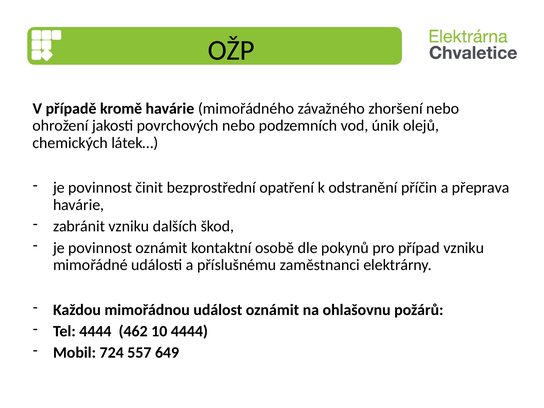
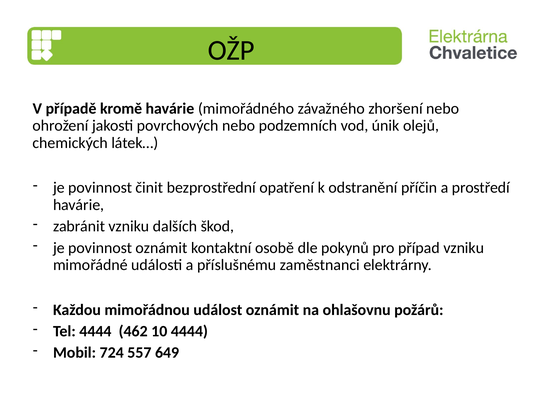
přeprava: přeprava -> prostředí (481, 188)
